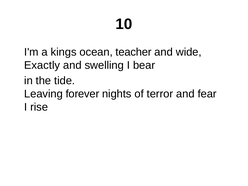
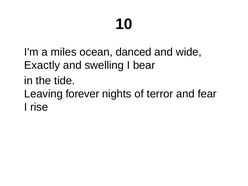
kings: kings -> miles (64, 52)
teacher: teacher -> danced (134, 52)
